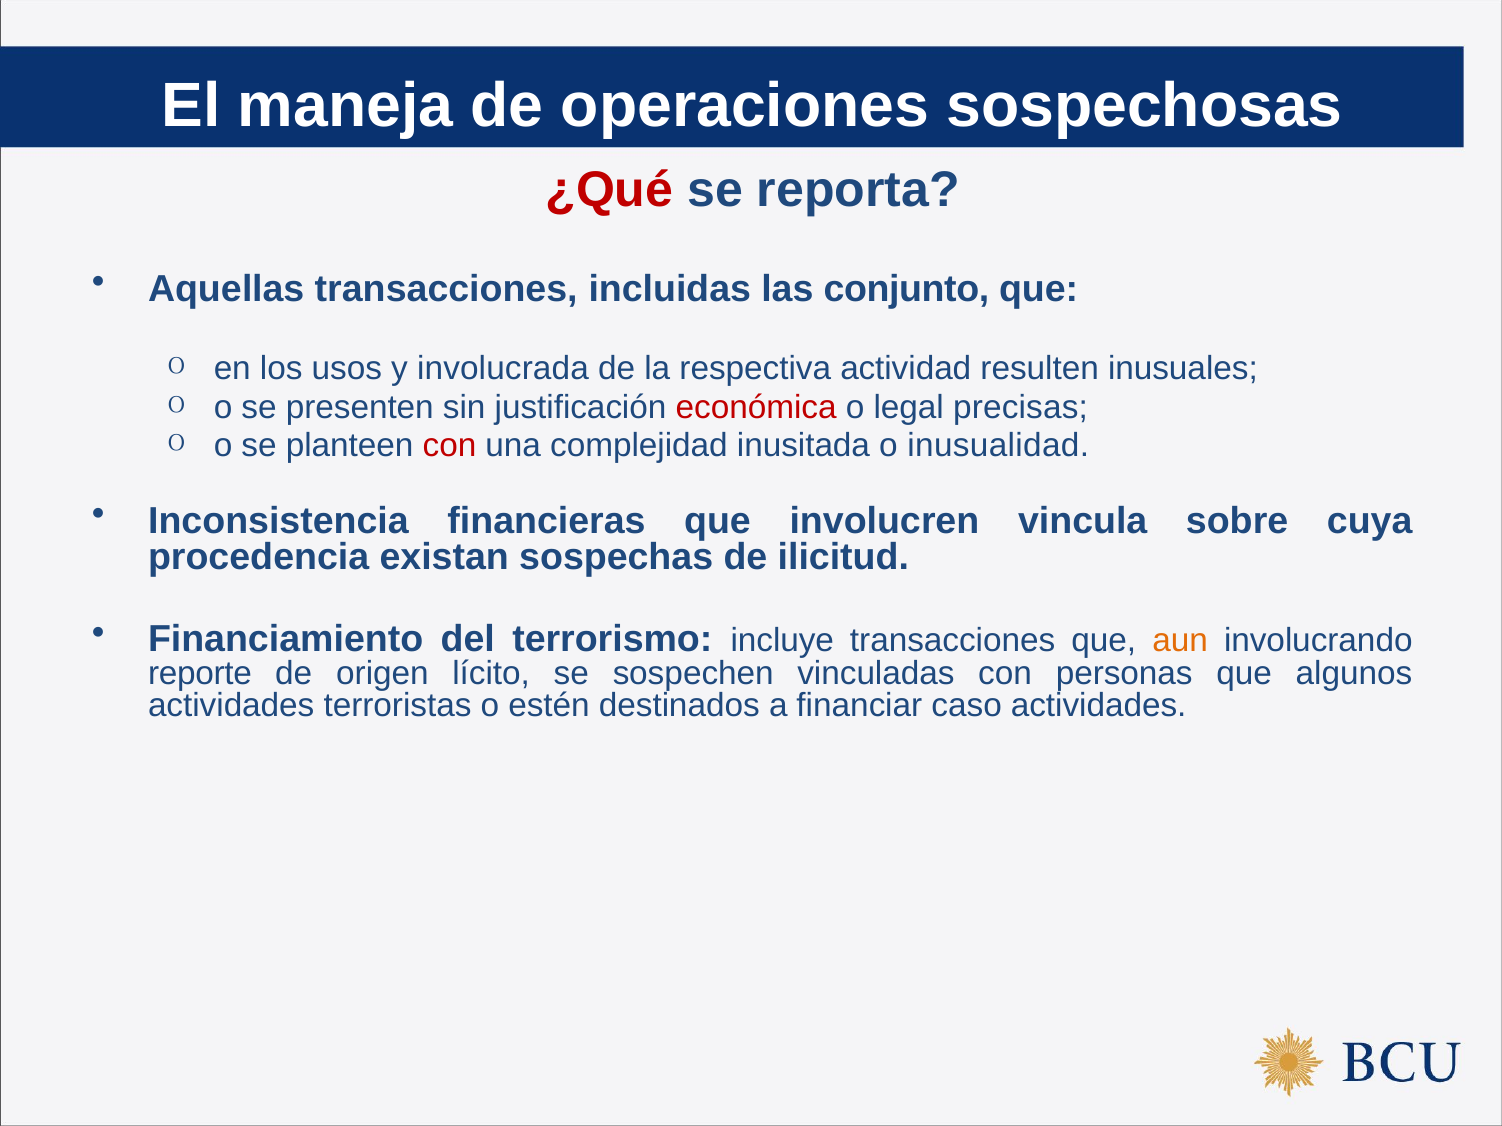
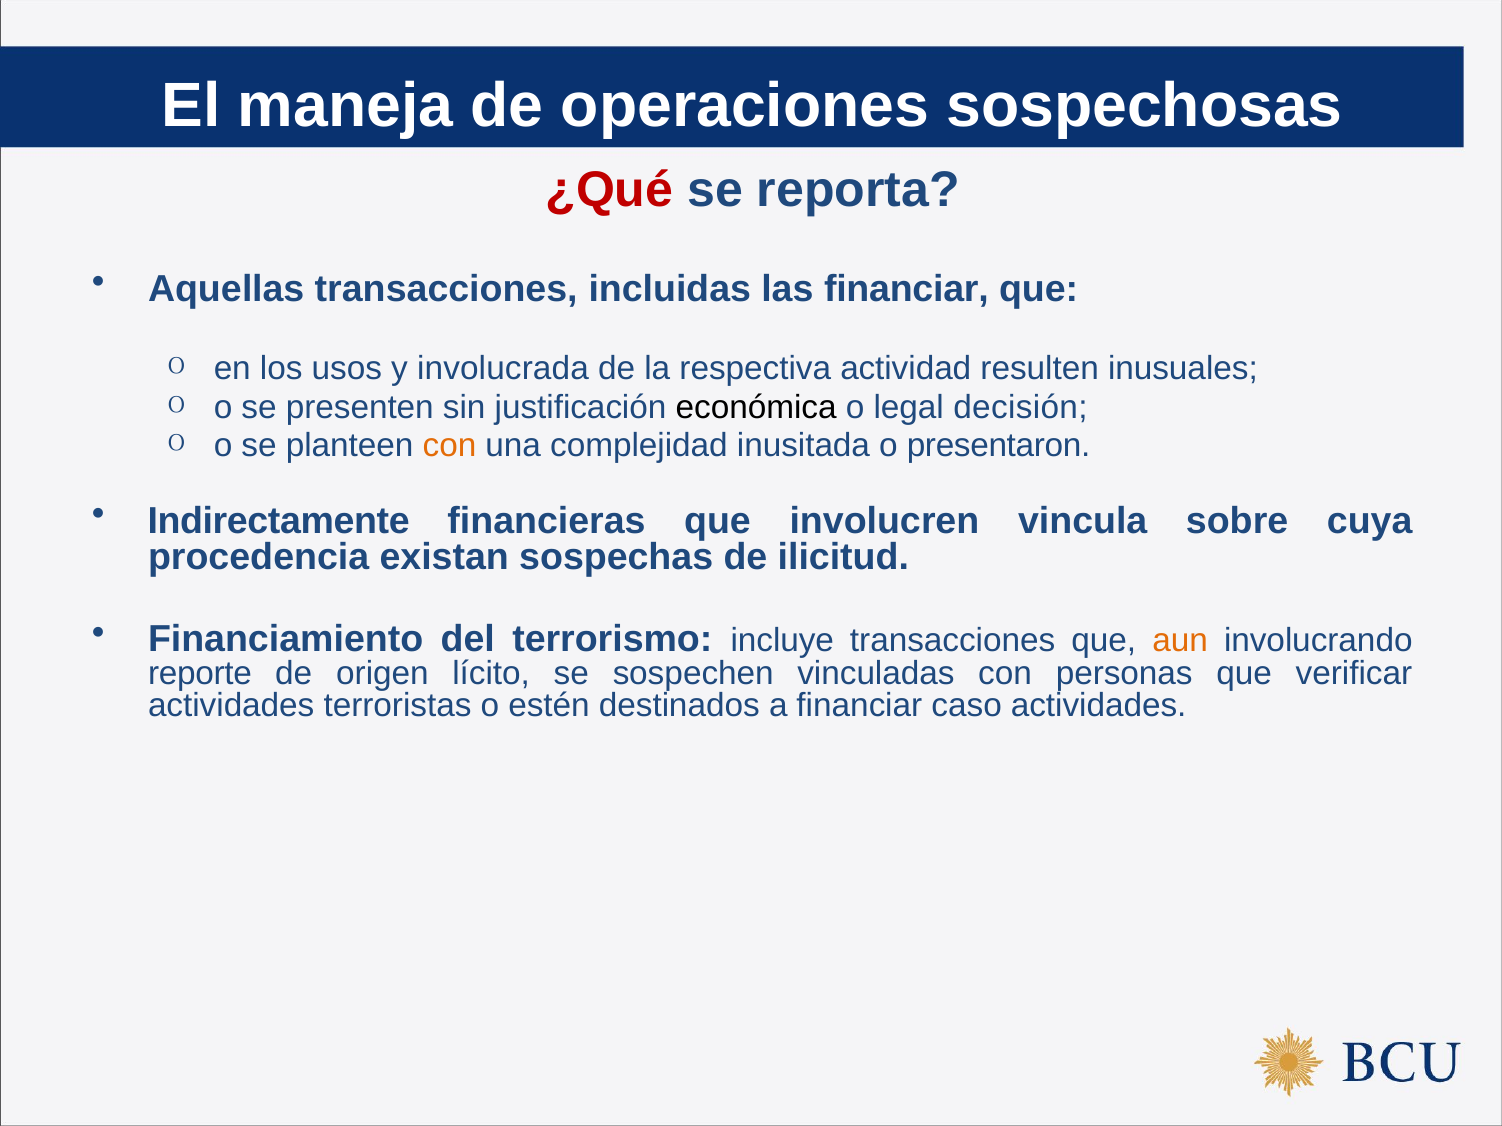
las conjunto: conjunto -> financiar (906, 289)
económica colour: red -> black (756, 407)
precisas: precisas -> decisión (1020, 407)
con colour: red -> orange (450, 446)
inusualidad: inusualidad -> presentaron (999, 446)
Inconsistencia: Inconsistencia -> Indirectamente (279, 521)
algunos: algunos -> verificar (1354, 674)
